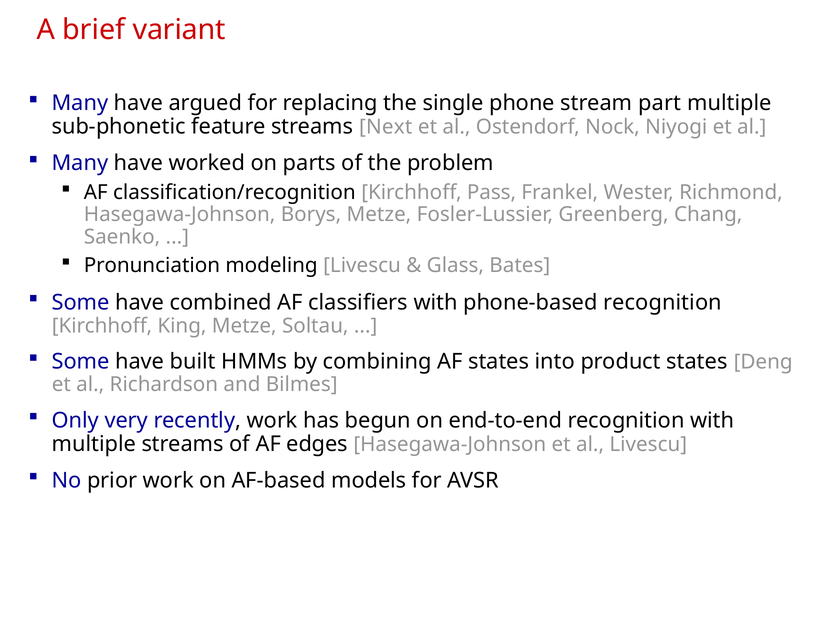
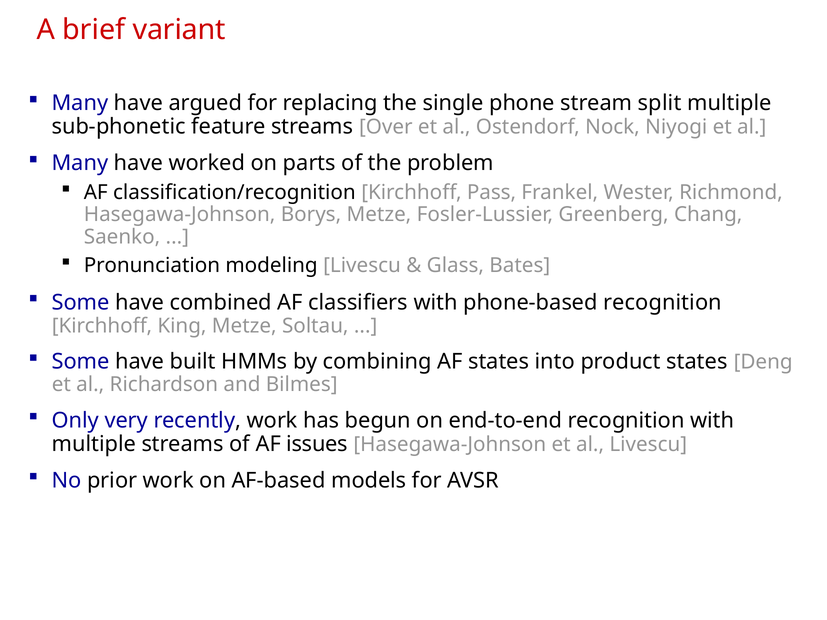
part: part -> split (660, 103)
Next: Next -> Over (386, 127)
edges: edges -> issues (317, 444)
